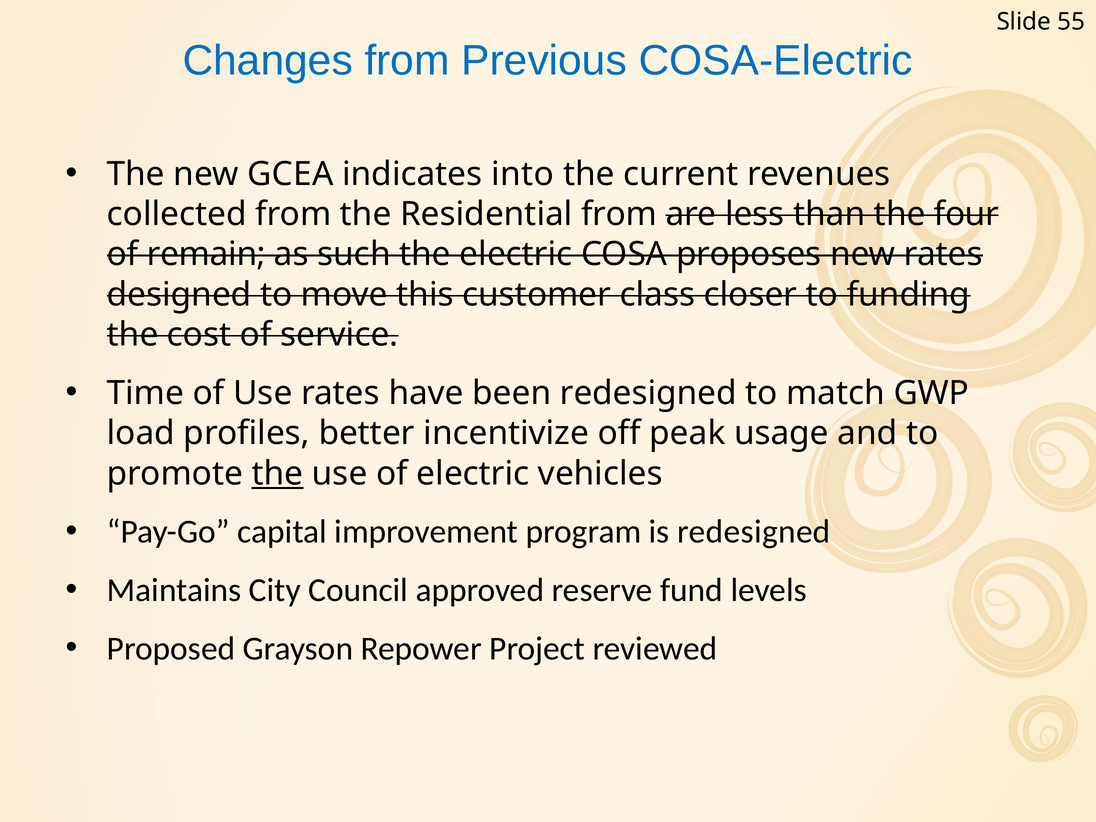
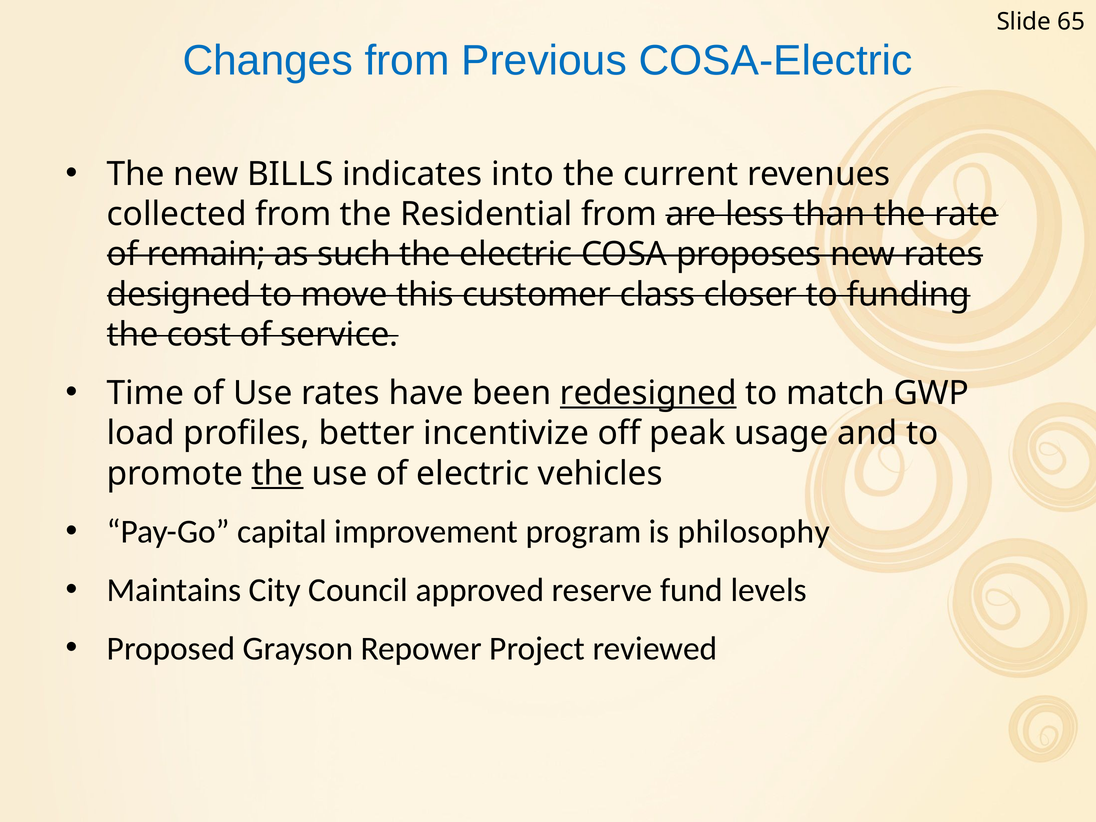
55: 55 -> 65 (1071, 22)
GCEA: GCEA -> BILLS (290, 174)
four: four -> rate (966, 214)
redesigned underline: none -> present (648, 393)
is redesigned: redesigned -> philosophy (754, 532)
